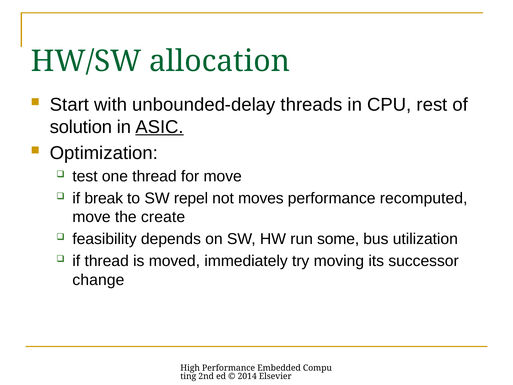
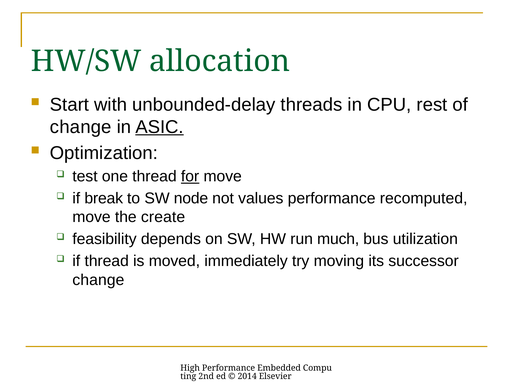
solution: solution -> change (81, 127)
for underline: none -> present (190, 176)
repel: repel -> node (191, 198)
moves: moves -> values (261, 198)
some: some -> much (338, 239)
